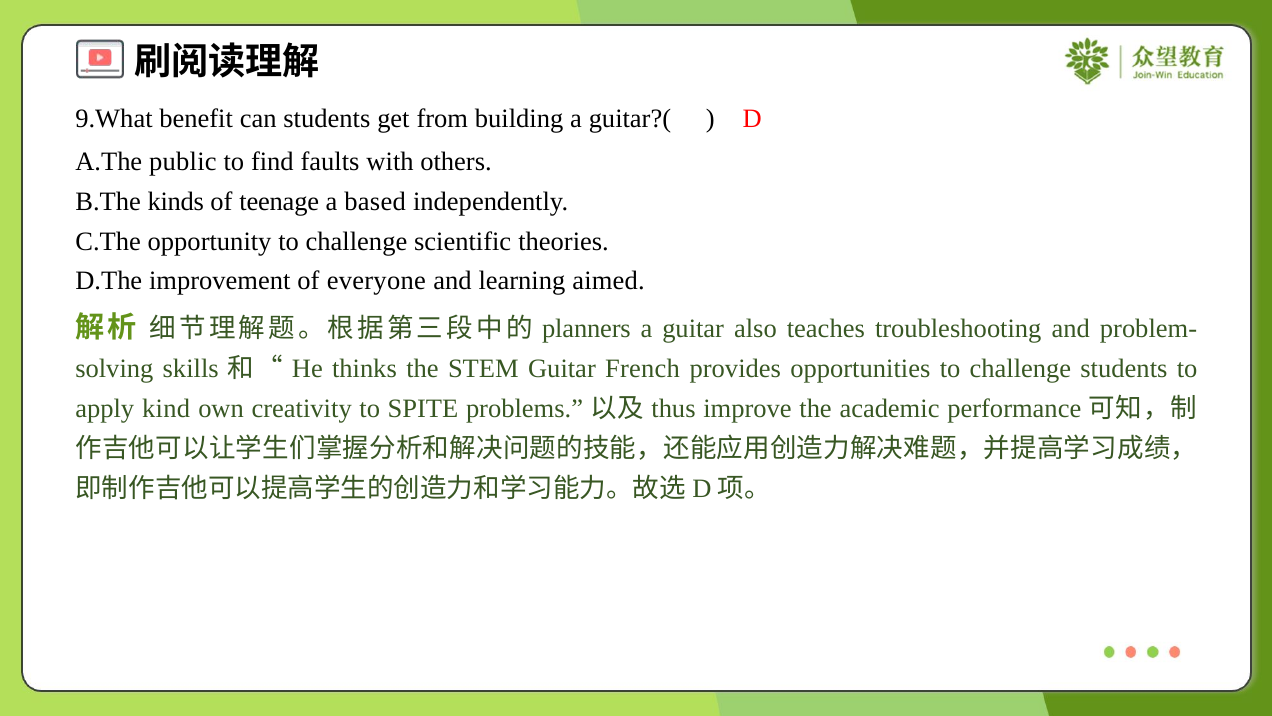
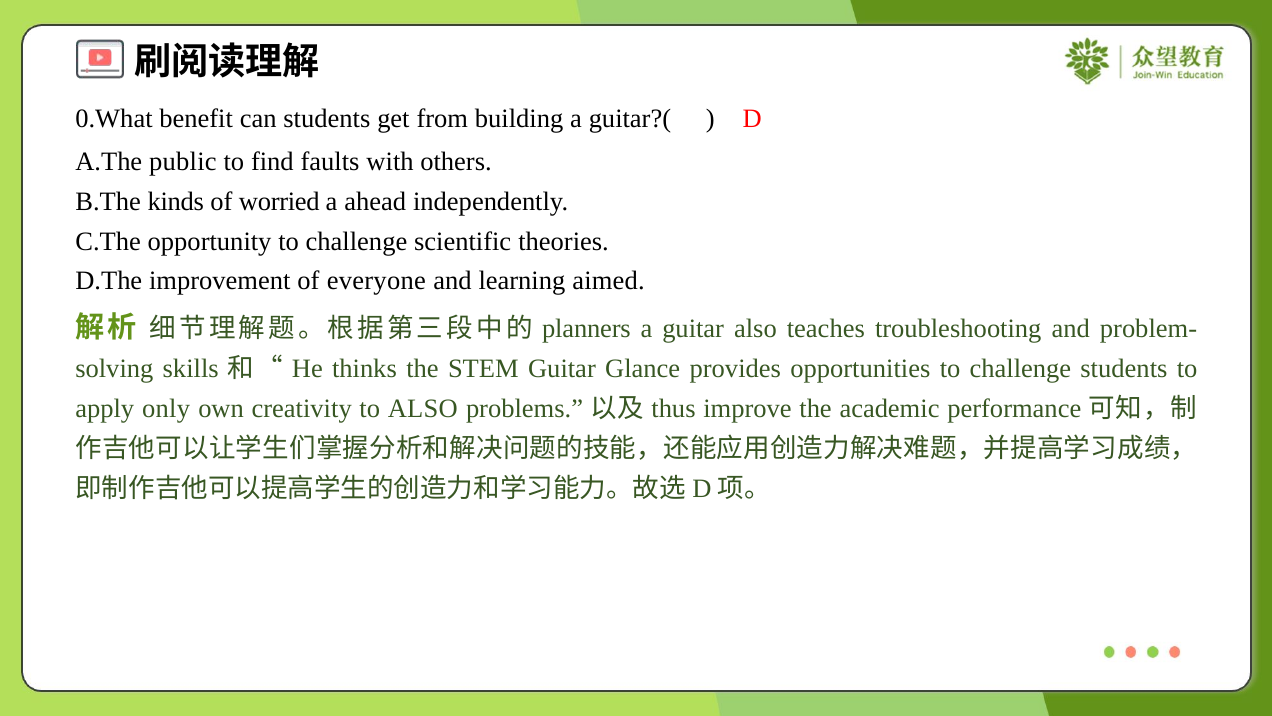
9.What: 9.What -> 0.What (114, 119)
teenage: teenage -> worried (279, 201)
based: based -> ahead (375, 201)
French: French -> Glance (643, 369)
kind: kind -> only (166, 409)
to SPITE: SPITE -> ALSO (423, 409)
